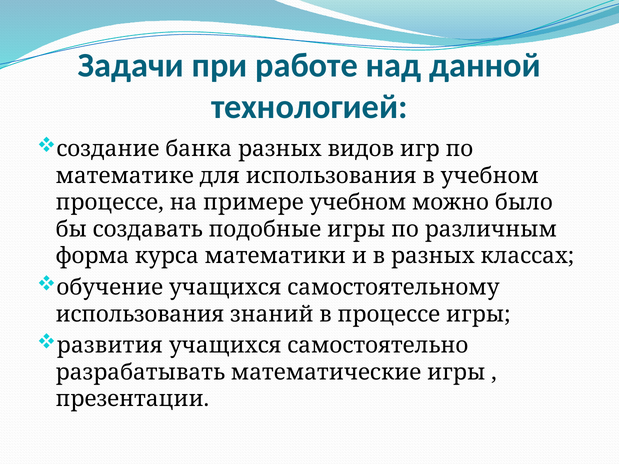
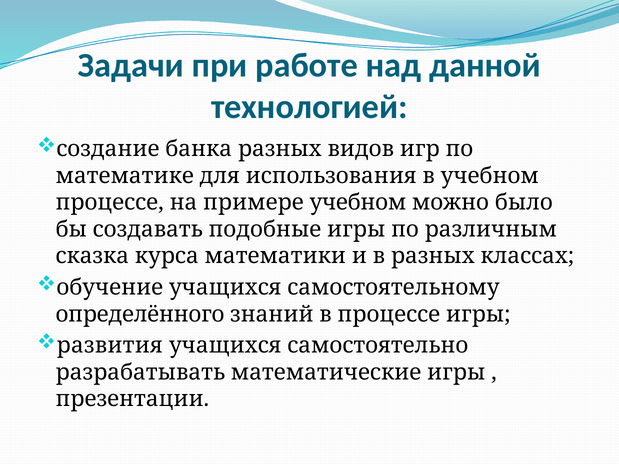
форма: форма -> сказка (92, 256)
использования: использования -> определённого (140, 314)
